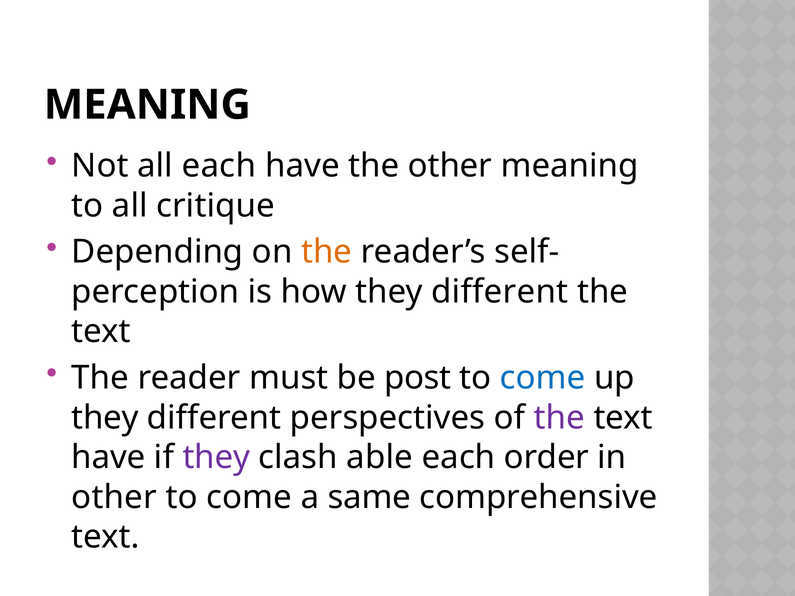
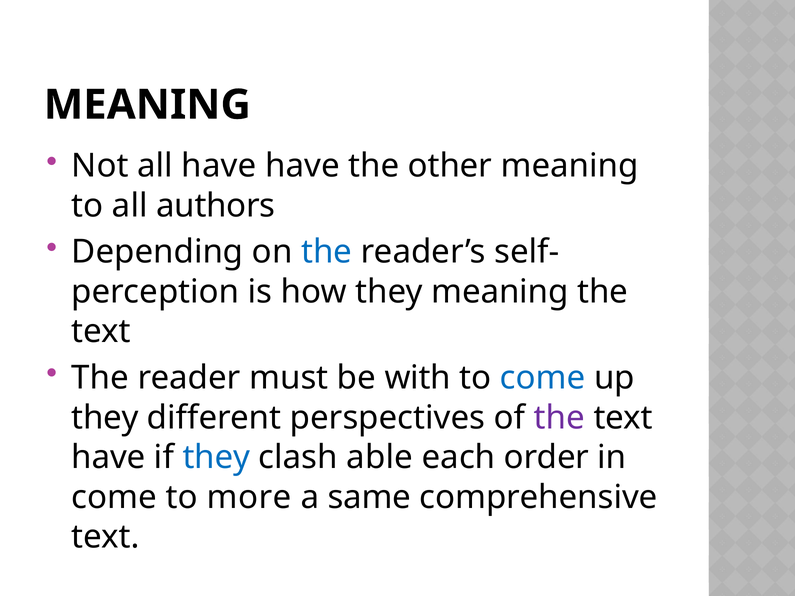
all each: each -> have (219, 166)
critique: critique -> authors (216, 206)
the colour: orange -> blue (327, 252)
how they different: different -> meaning (500, 292)
post: post -> with (418, 378)
they colour: purple -> blue (216, 458)
other: other -> come (114, 497)
come: come -> more (249, 497)
